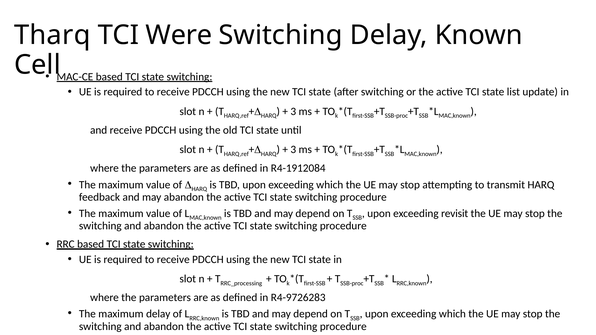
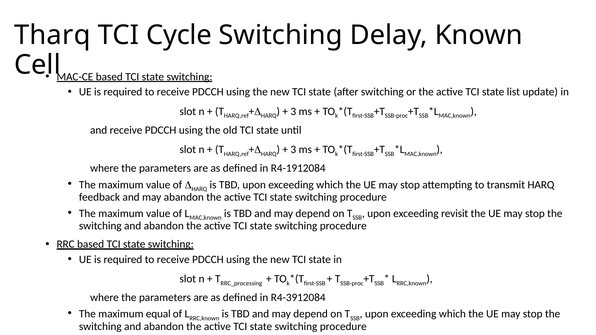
Were: Were -> Cycle (179, 35)
R4-9726283: R4-9726283 -> R4-3912084 (298, 298)
maximum delay: delay -> equal (158, 314)
